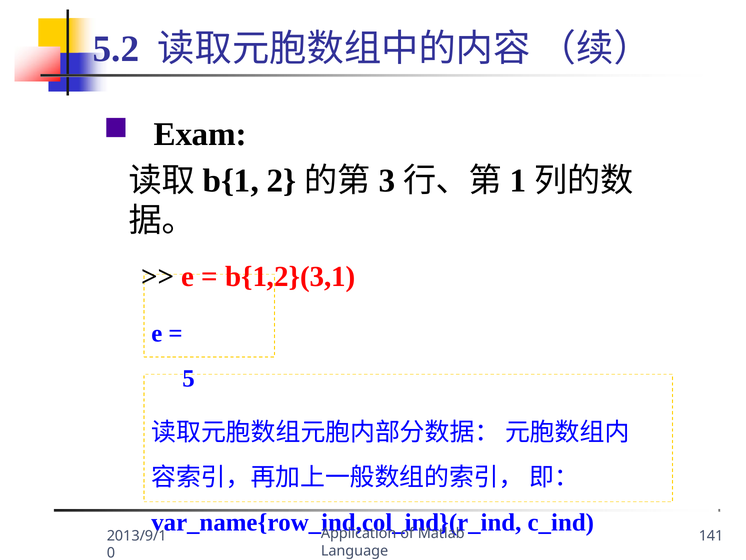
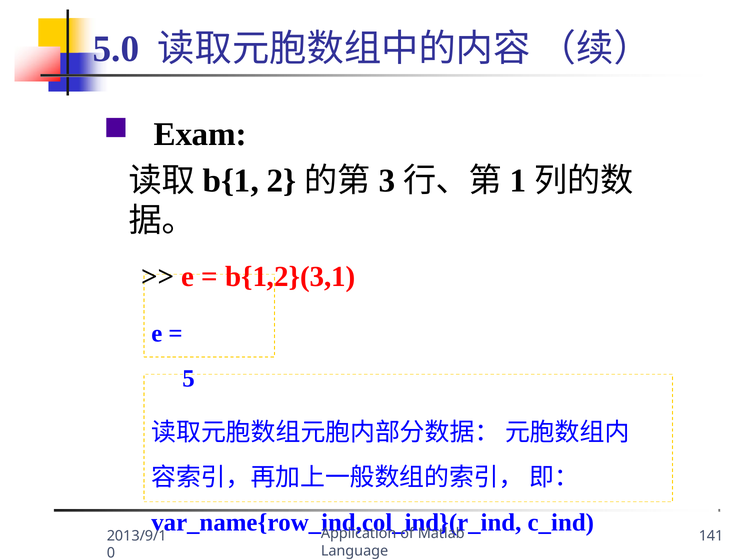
5.2: 5.2 -> 5.0 (116, 49)
